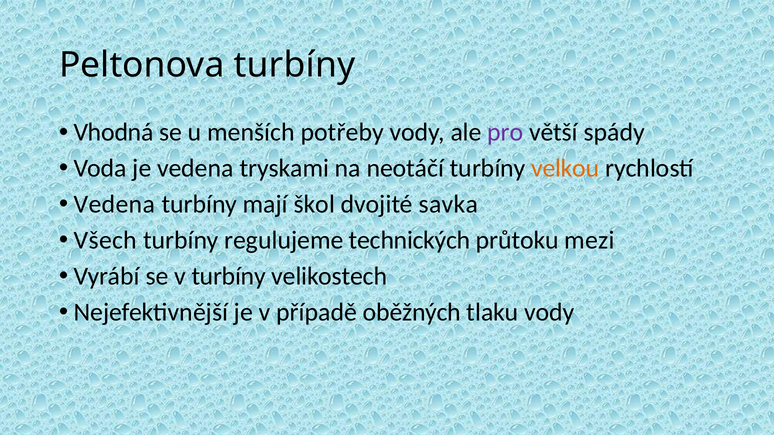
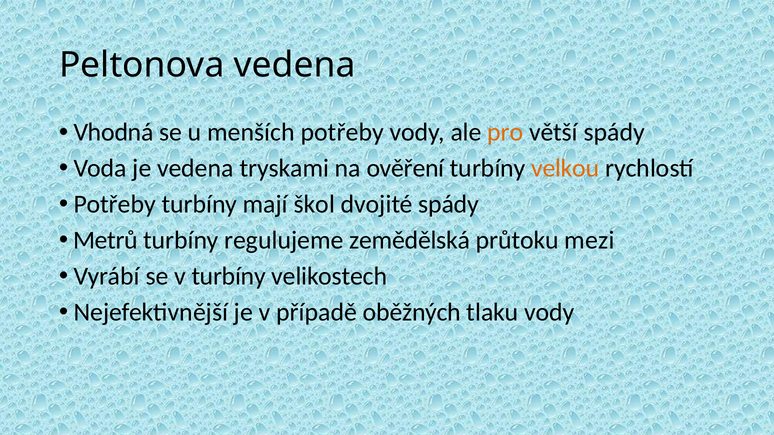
Peltonova turbíny: turbíny -> vedena (295, 65)
pro colour: purple -> orange (505, 133)
neotáčí: neotáčí -> ověření (405, 169)
Vedena: Vedena -> Potřeby (115, 204)
dvojité savka: savka -> spády (449, 204)
Všech: Všech -> Metrů (106, 240)
technických: technických -> zemědělská (410, 240)
